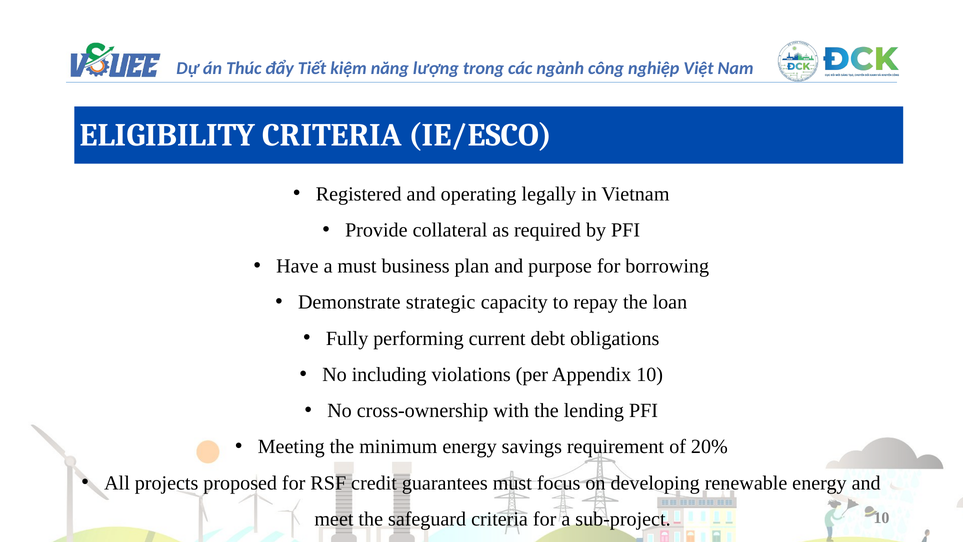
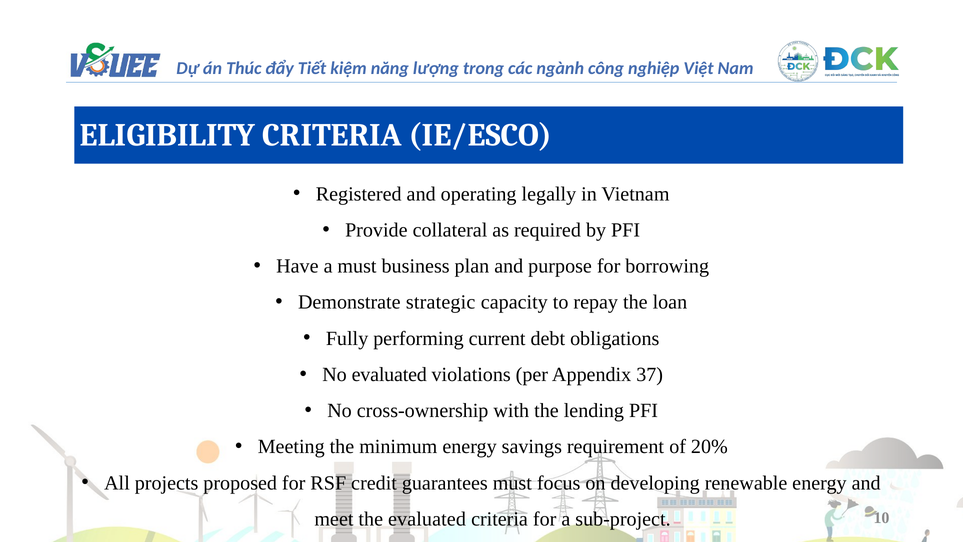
No including: including -> evaluated (389, 374)
Appendix 10: 10 -> 37 (650, 374)
the safeguard: safeguard -> evaluated (427, 519)
